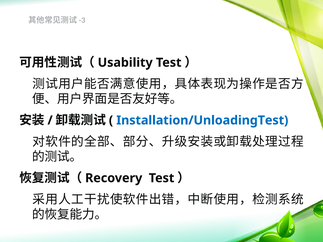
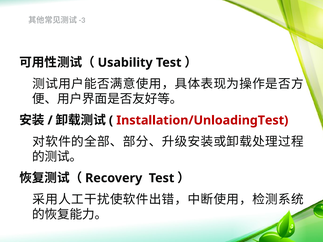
Installation/UnloadingTest colour: blue -> red (202, 120)
